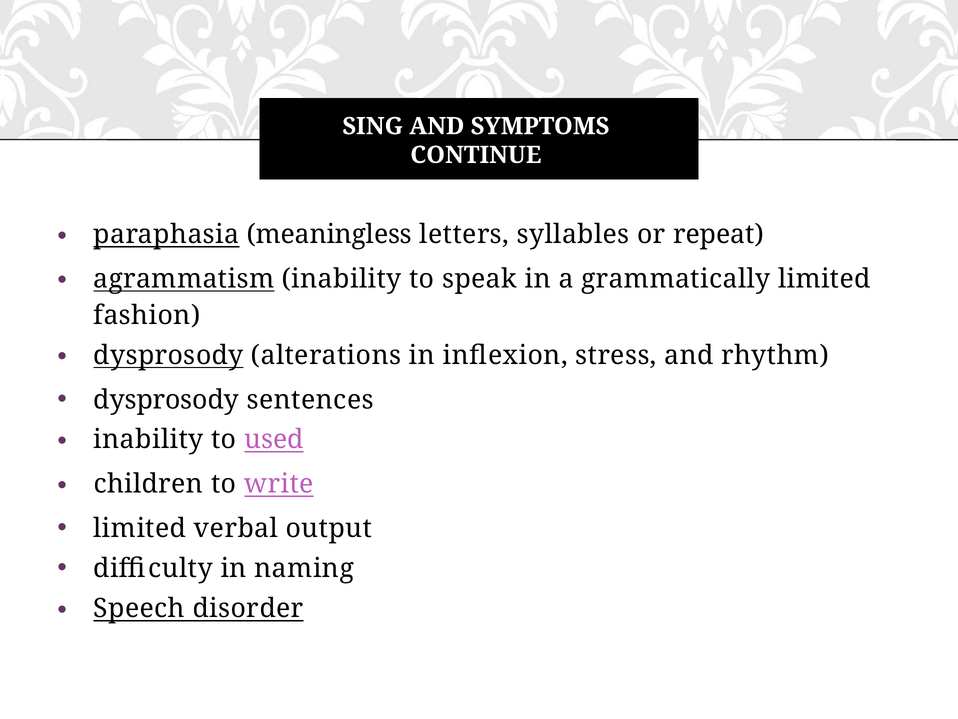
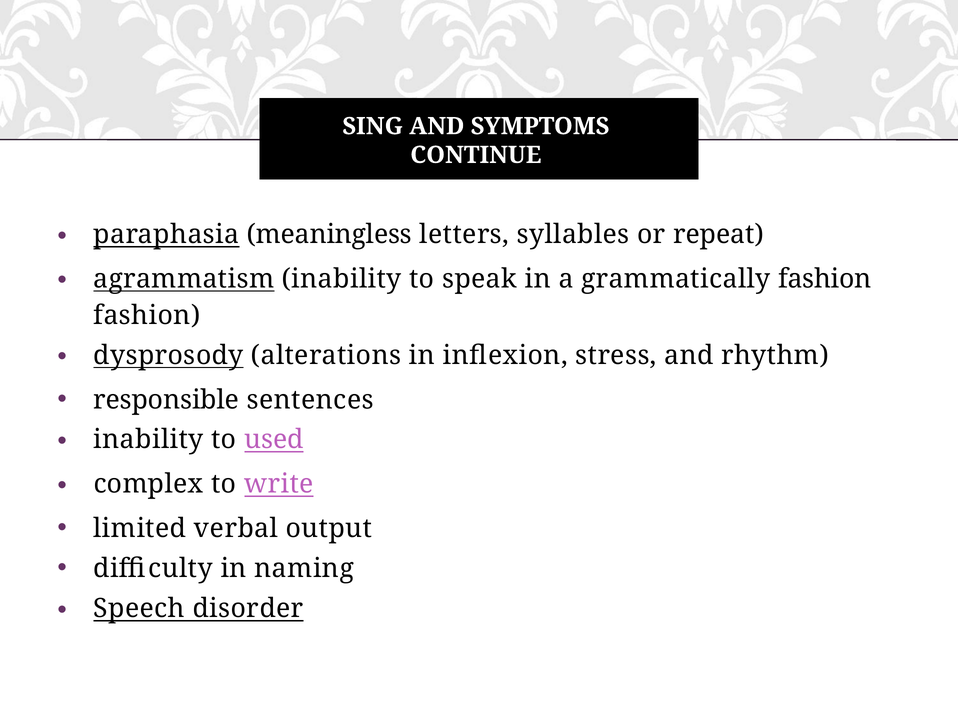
grammatically limited: limited -> fashion (825, 279)
dysprosody: dysprosody -> responsible (166, 399)
children: children -> complex (148, 484)
